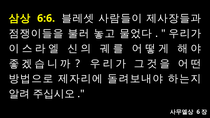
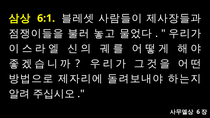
6:6: 6:6 -> 6:1 (46, 18)
